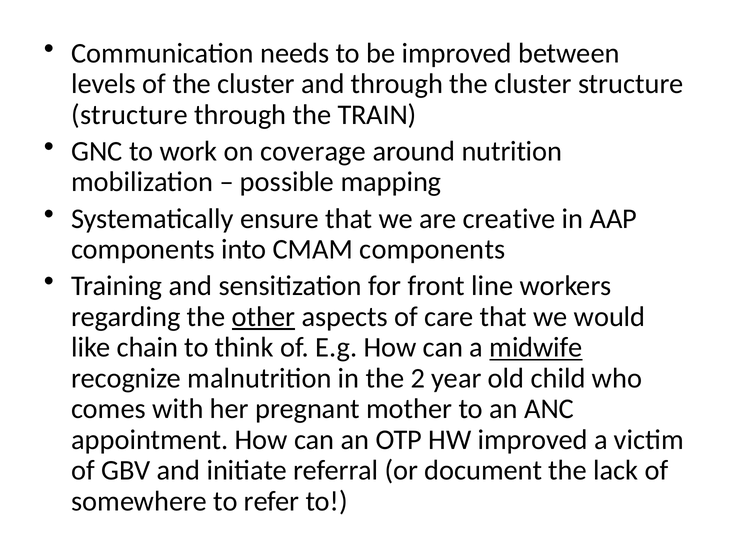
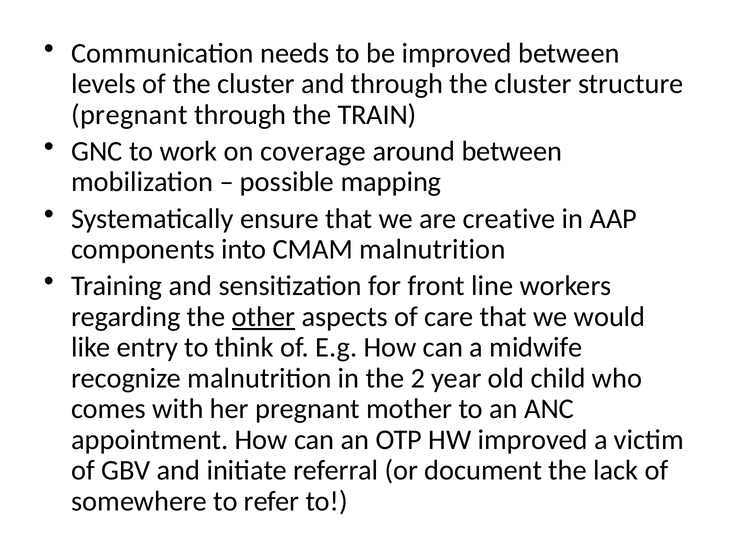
structure: structure -> pregnant (129, 115)
around nutrition: nutrition -> between (512, 151)
CMAM components: components -> malnutrition (432, 249)
chain: chain -> entry (147, 347)
midwife underline: present -> none (536, 347)
